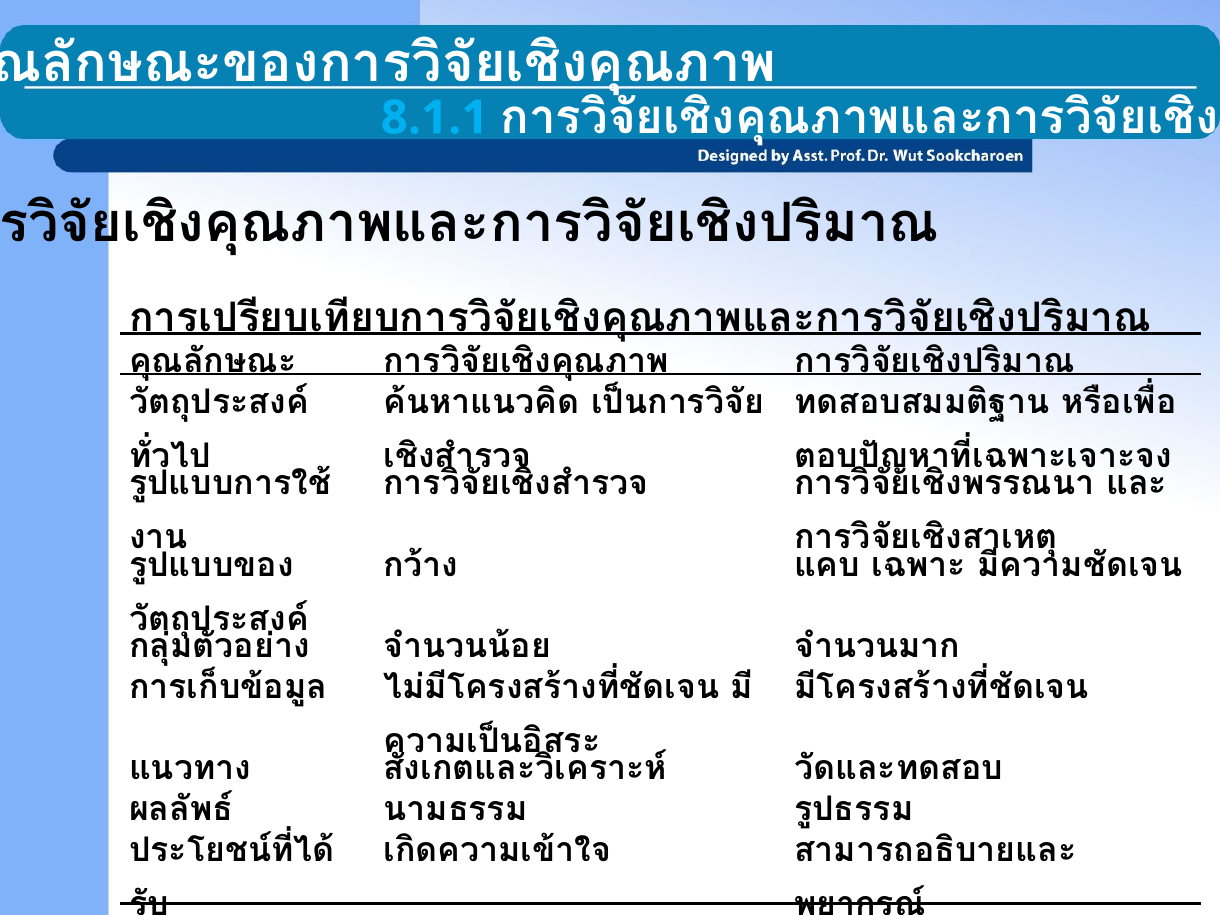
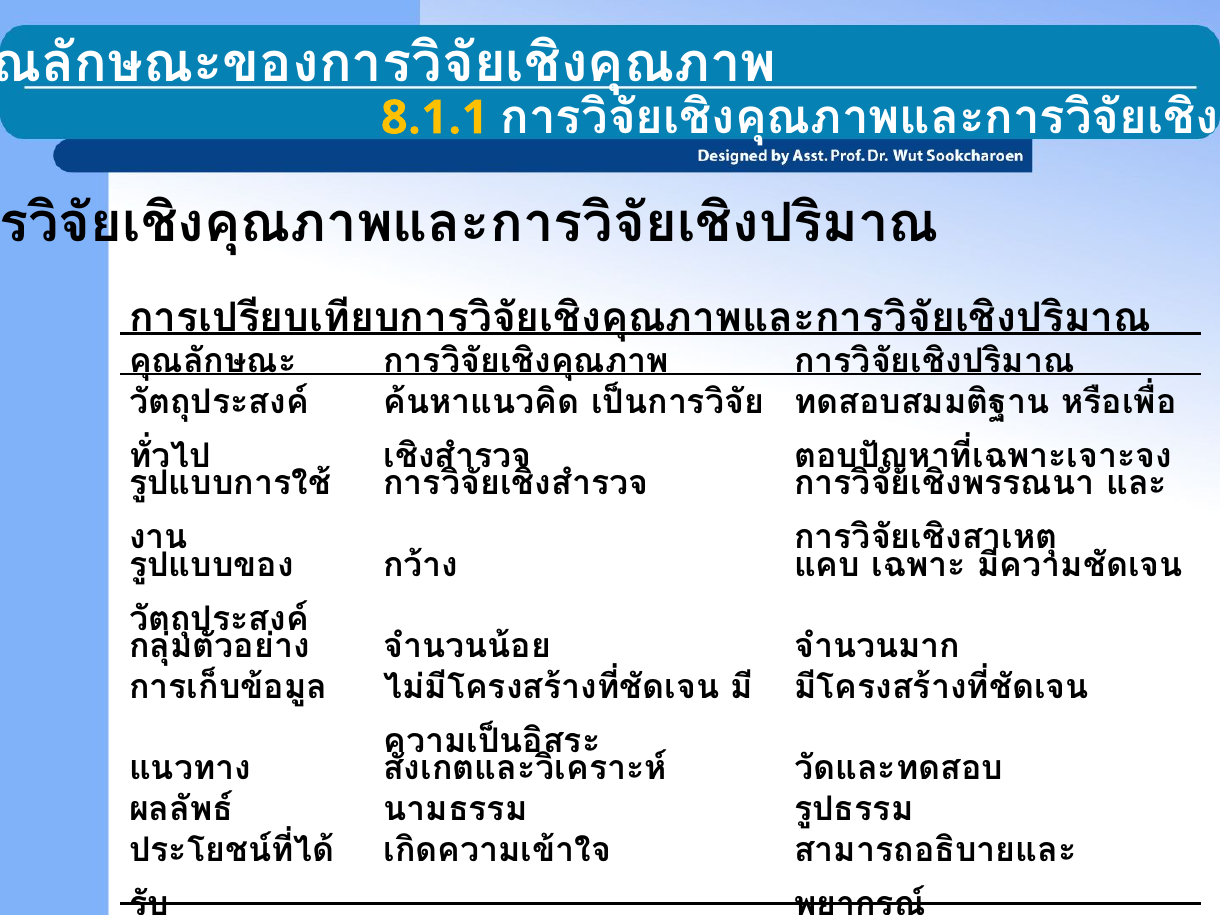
8.1.1 colour: light blue -> yellow (435, 118)
